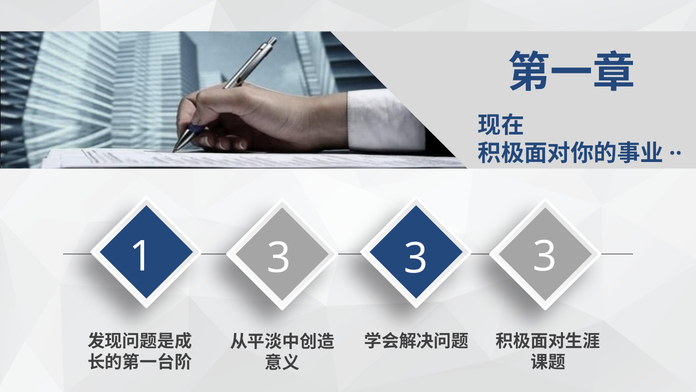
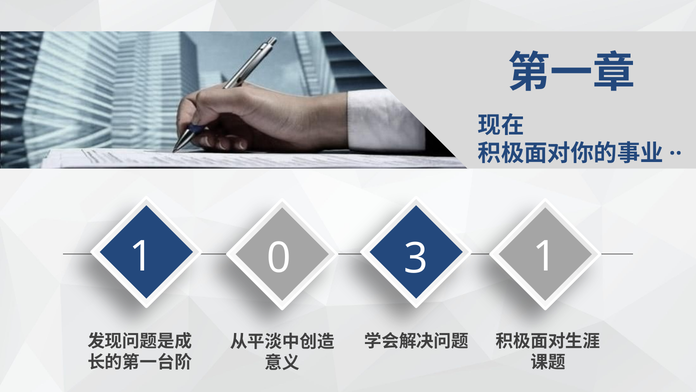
1 3: 3 -> 0 (279, 258)
3: 3 -> 1 (545, 256)
